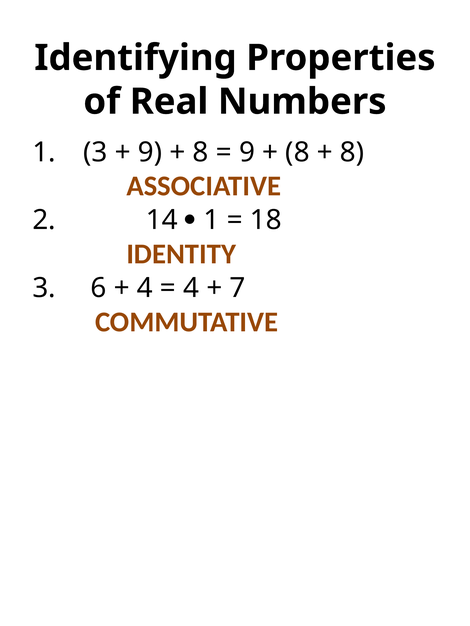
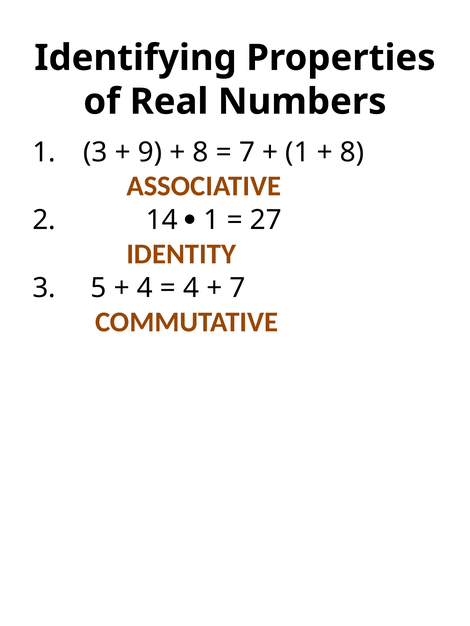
9: 9 -> 7 (247, 152)
8: 8 -> 1 (297, 152)
18: 18 -> 27 (266, 220)
6: 6 -> 5 (98, 288)
